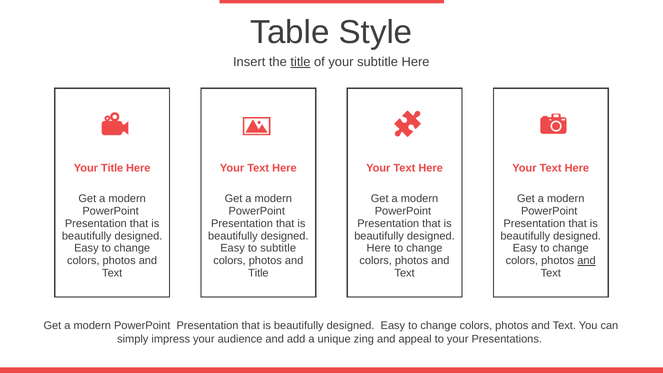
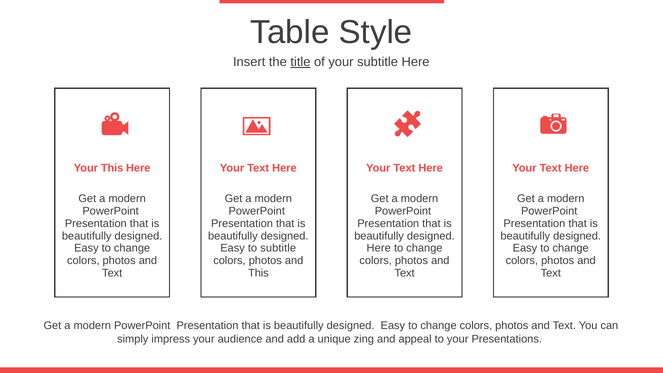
Your Title: Title -> This (112, 168)
and underline: present -> none (587, 261)
Title: Title -> This (258, 273)
